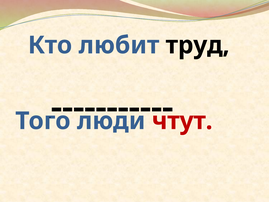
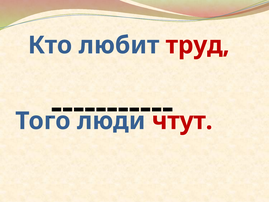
труд colour: black -> red (198, 45)
